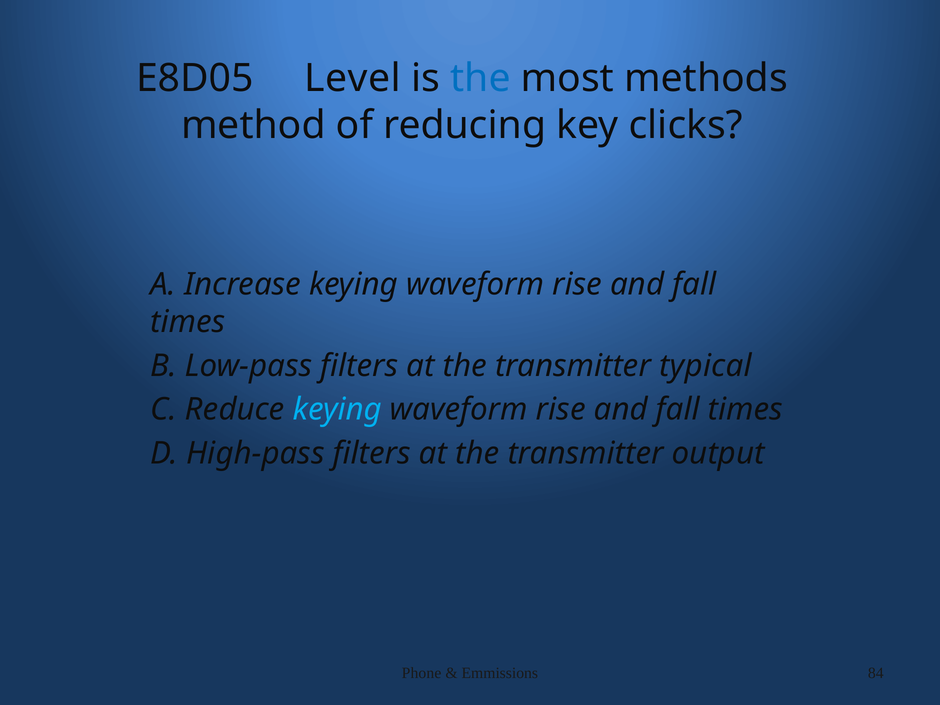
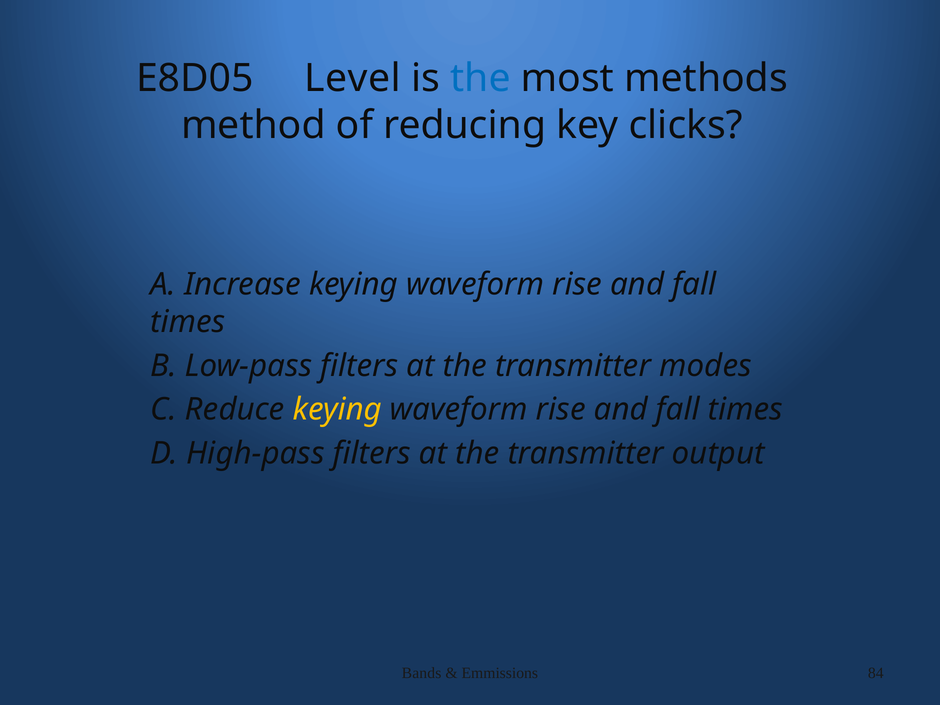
typical: typical -> modes (706, 366)
keying colour: light blue -> yellow (337, 410)
Phone: Phone -> Bands (422, 673)
